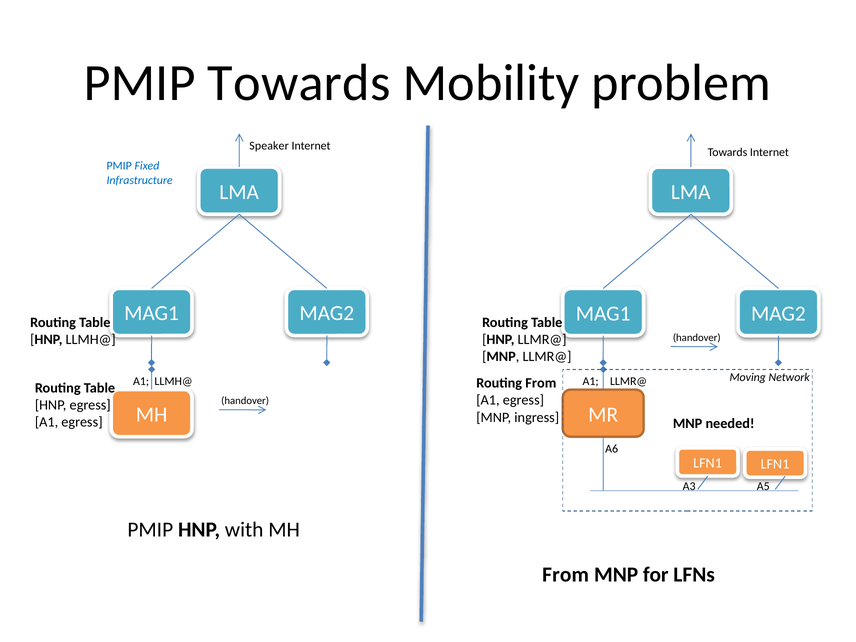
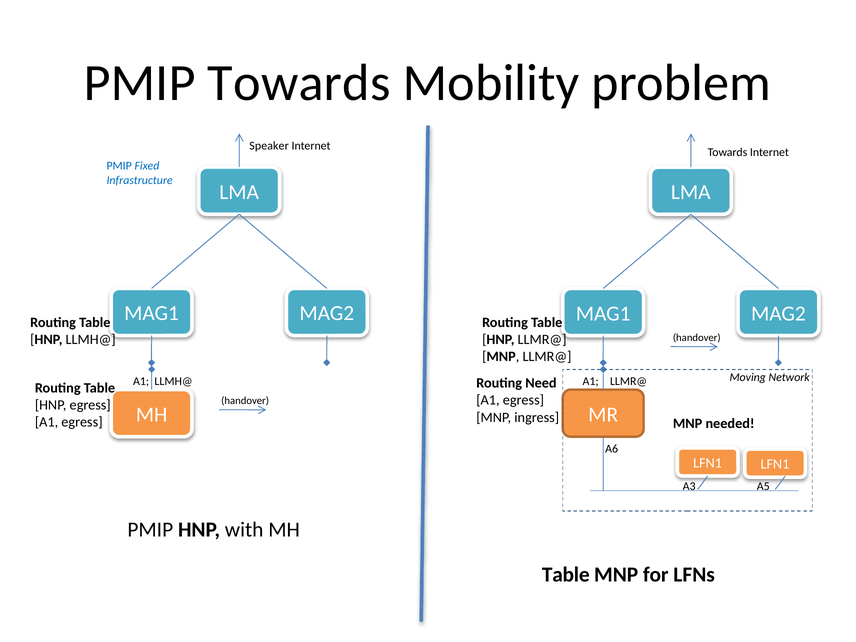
Routing From: From -> Need (541, 383)
From: From -> Table (566, 575)
